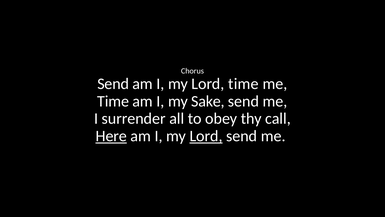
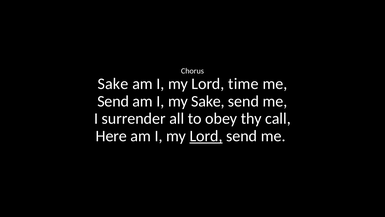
Send: Send -> Sake (113, 84)
Time: Time -> Send (113, 101)
Here underline: present -> none (111, 136)
